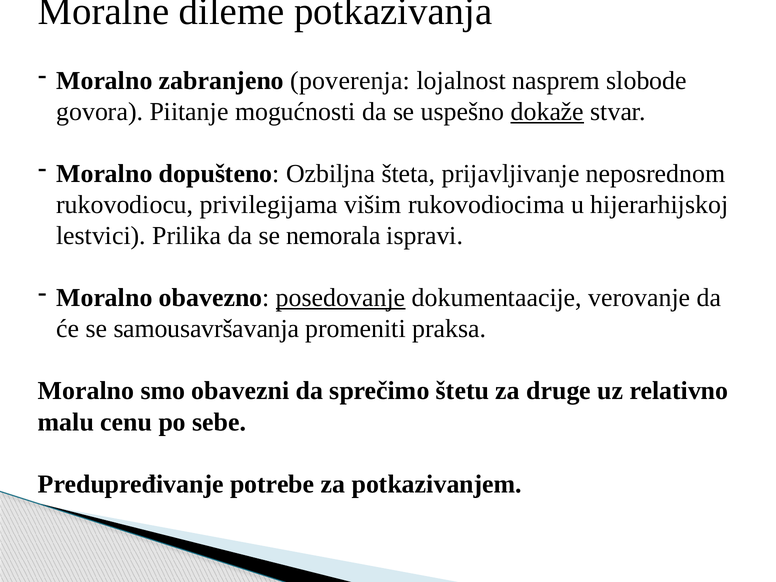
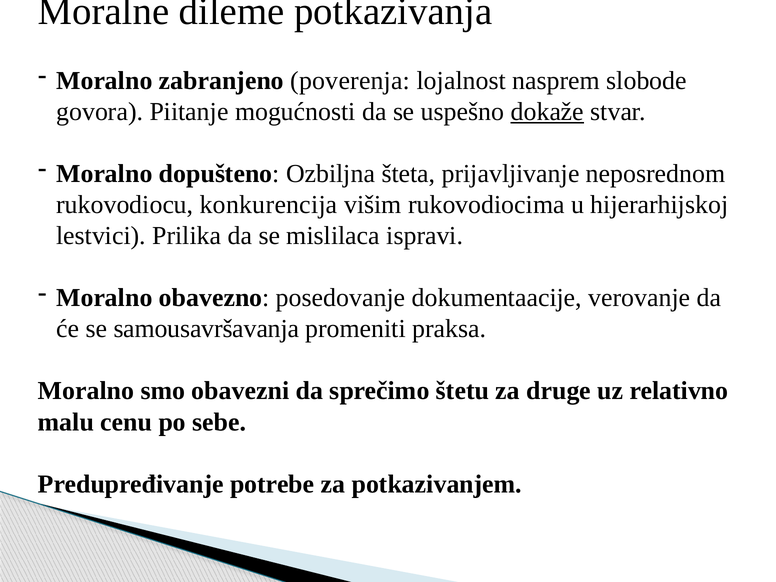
privilegijama: privilegijama -> konkurencija (269, 205)
nemorala: nemorala -> mislilaca (333, 236)
posedovanje underline: present -> none (341, 298)
